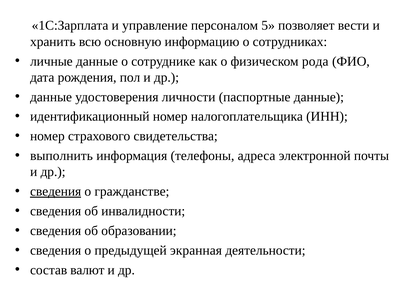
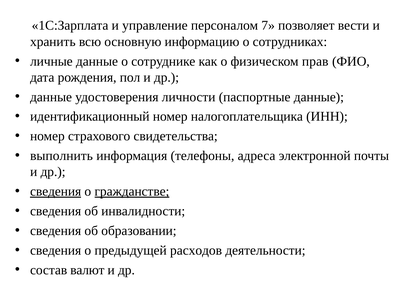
5: 5 -> 7 (268, 26)
рода: рода -> прав (315, 61)
гражданстве underline: none -> present (132, 191)
экранная: экранная -> расходов (196, 250)
